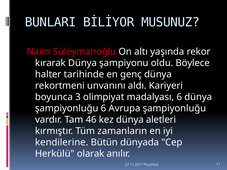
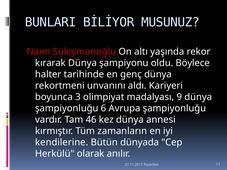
madalyası 6: 6 -> 9 (179, 97)
aletleri: aletleri -> annesi (161, 120)
